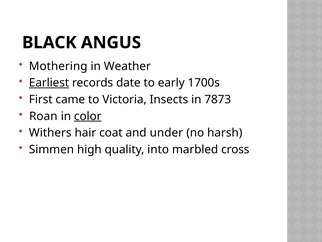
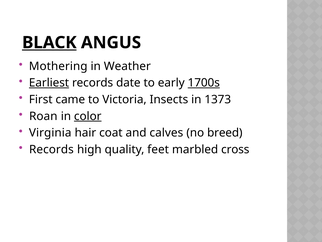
BLACK underline: none -> present (49, 42)
1700s underline: none -> present (204, 83)
7873: 7873 -> 1373 (218, 99)
Withers: Withers -> Virginia (50, 133)
under: under -> calves (166, 133)
harsh: harsh -> breed (225, 133)
Simmen: Simmen -> Records (51, 149)
into: into -> feet (158, 149)
